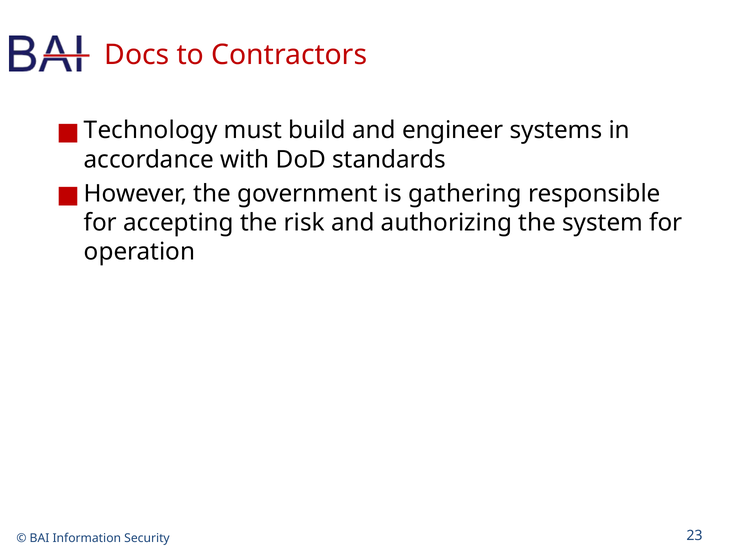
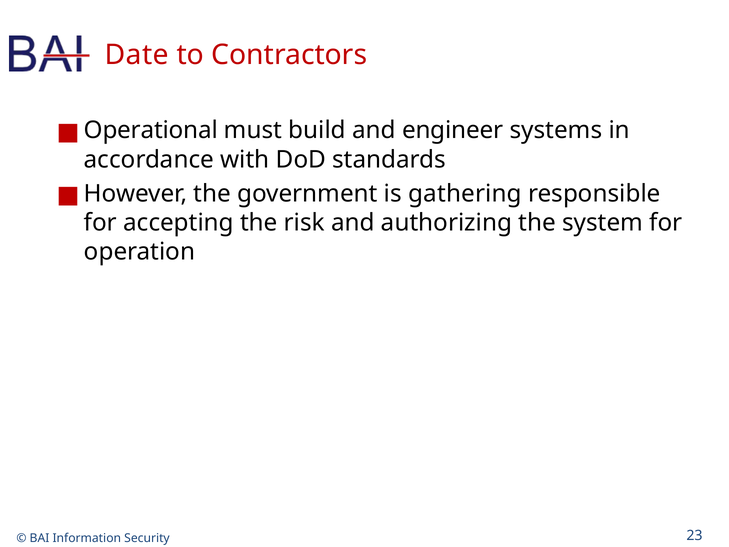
Docs: Docs -> Date (137, 55)
Technology: Technology -> Operational (151, 130)
